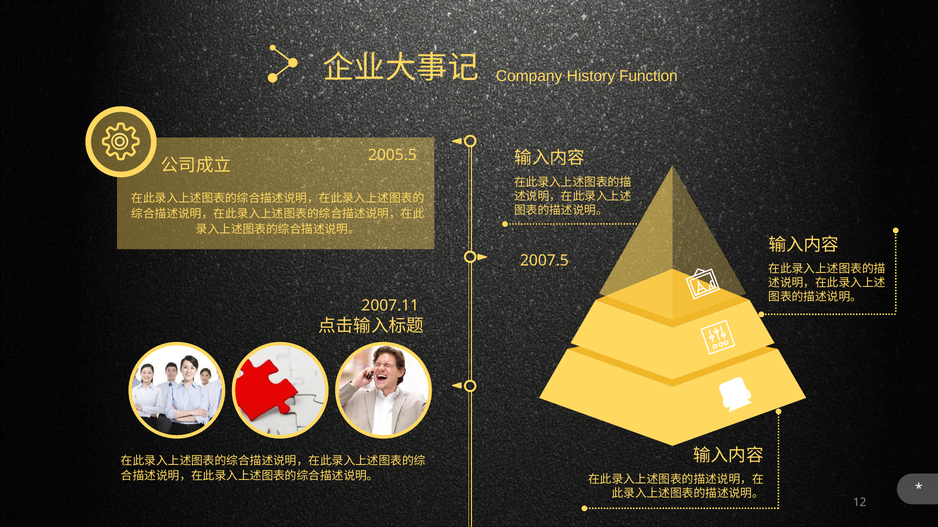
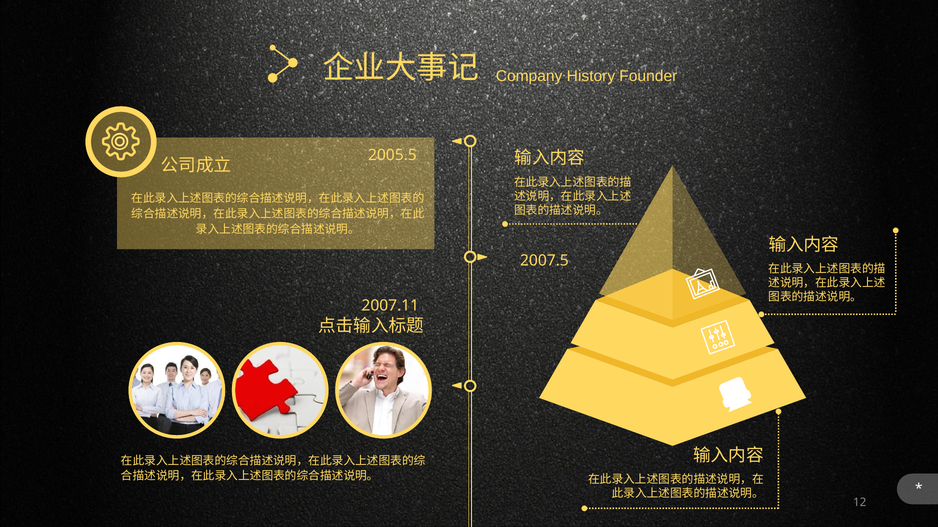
Function: Function -> Founder (648, 76)
